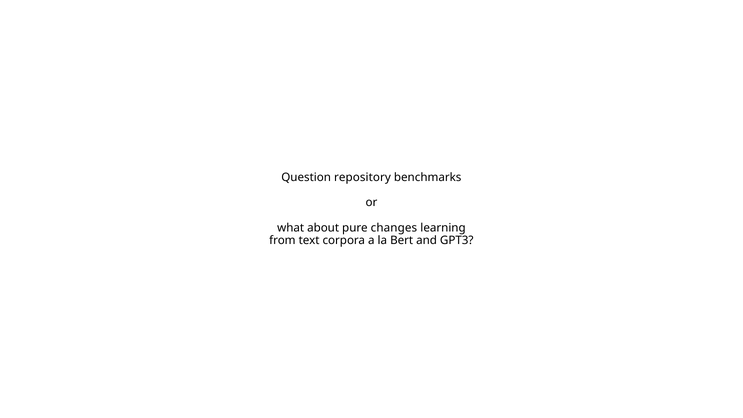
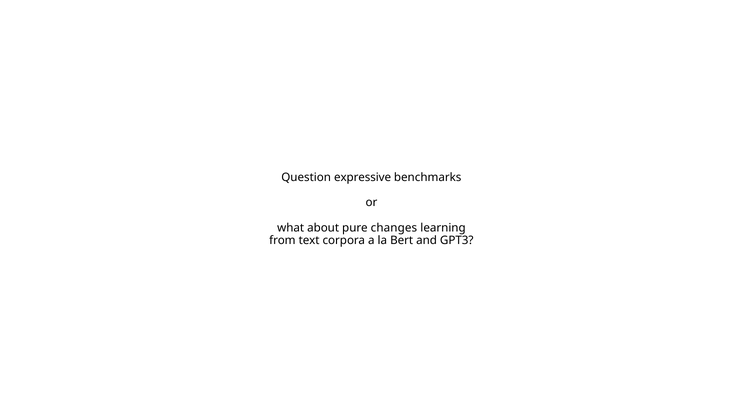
repository: repository -> expressive (363, 178)
